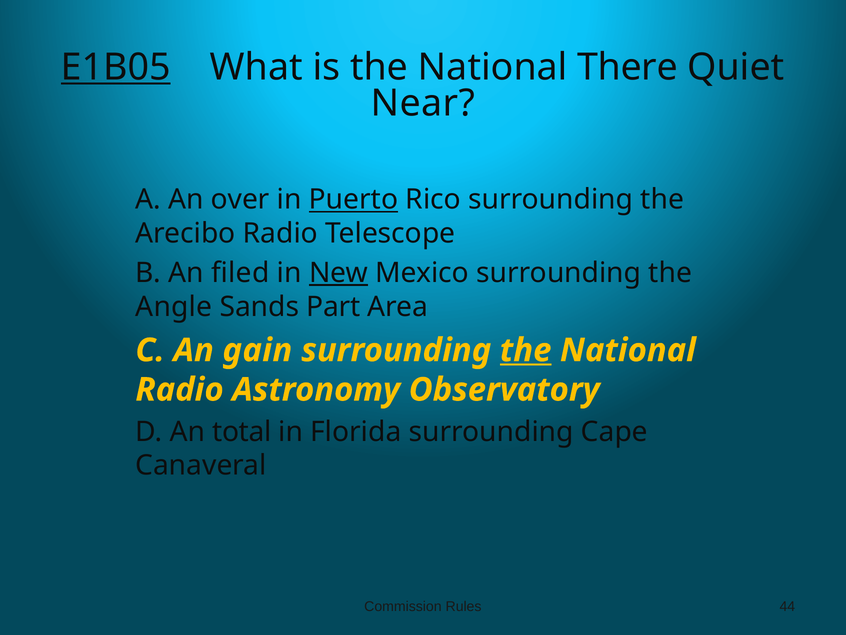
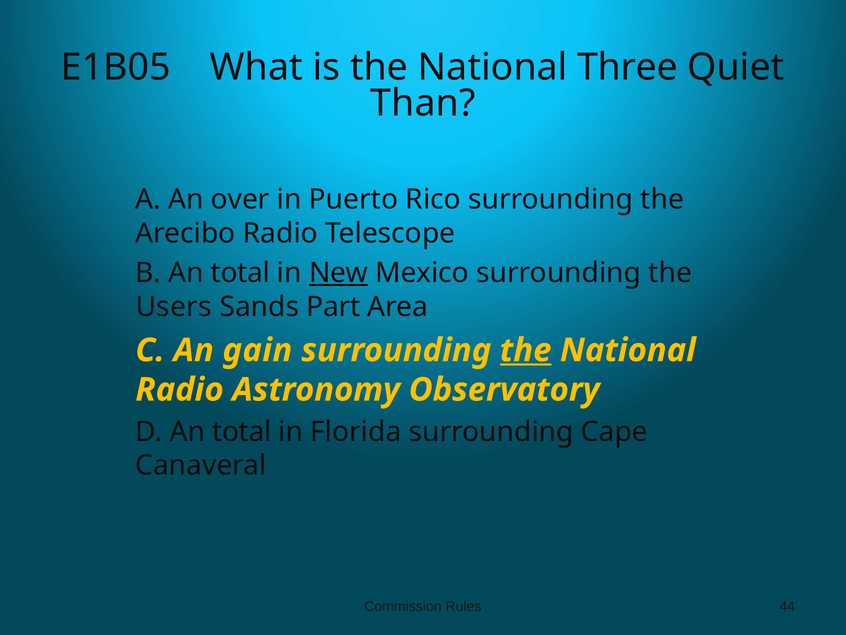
E1B05 underline: present -> none (116, 67)
There: There -> Three (628, 67)
Near: Near -> Than (423, 103)
Puerto underline: present -> none (353, 199)
B An filed: filed -> total (240, 273)
Angle: Angle -> Users (174, 307)
